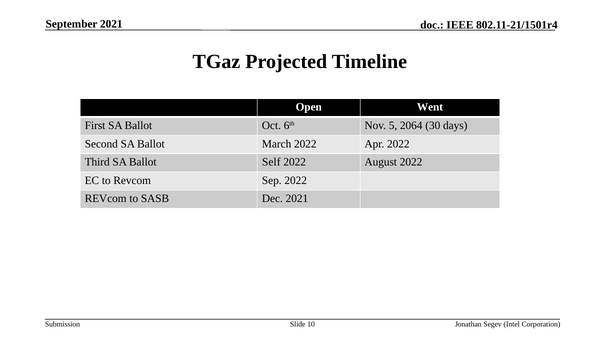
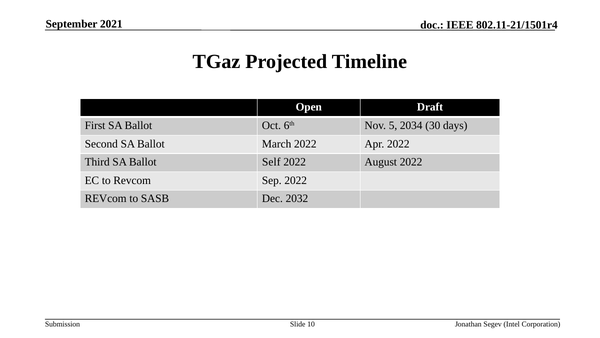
Went: Went -> Draft (430, 107)
2064: 2064 -> 2034 (411, 125)
Dec 2021: 2021 -> 2032 (297, 198)
